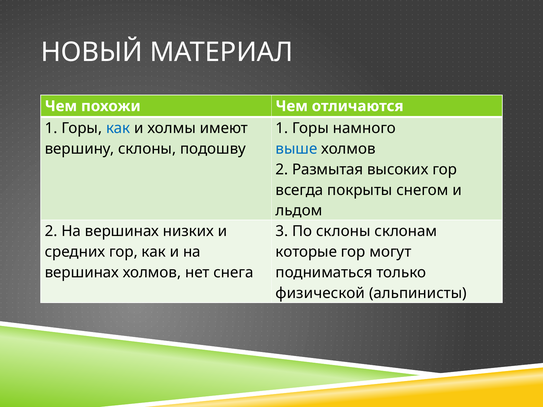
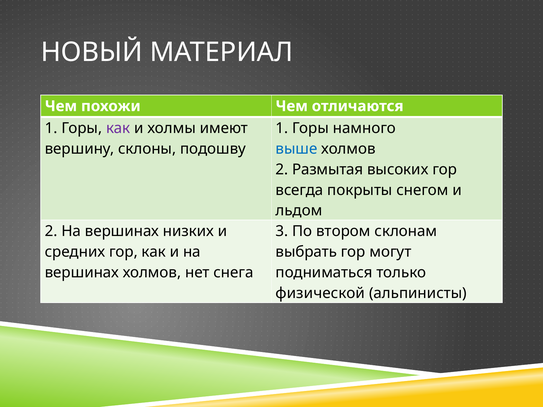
как colour: blue -> purple (118, 128)
По склоны: склоны -> втором (343, 231)
которые: которые -> выбрать (306, 252)
